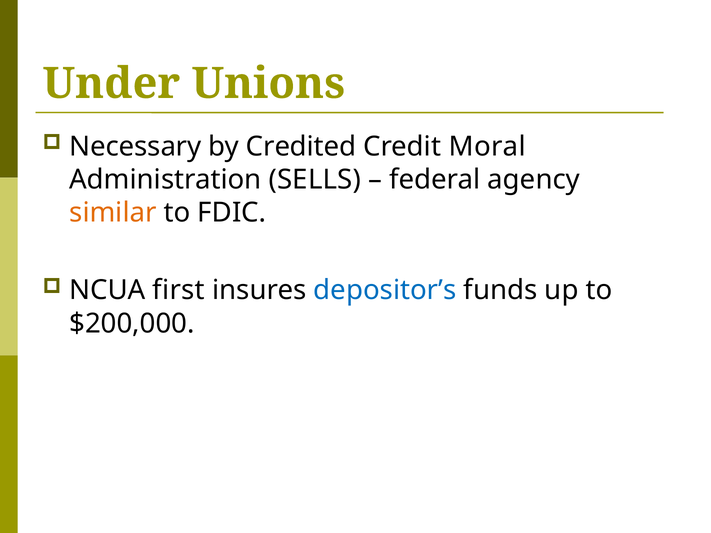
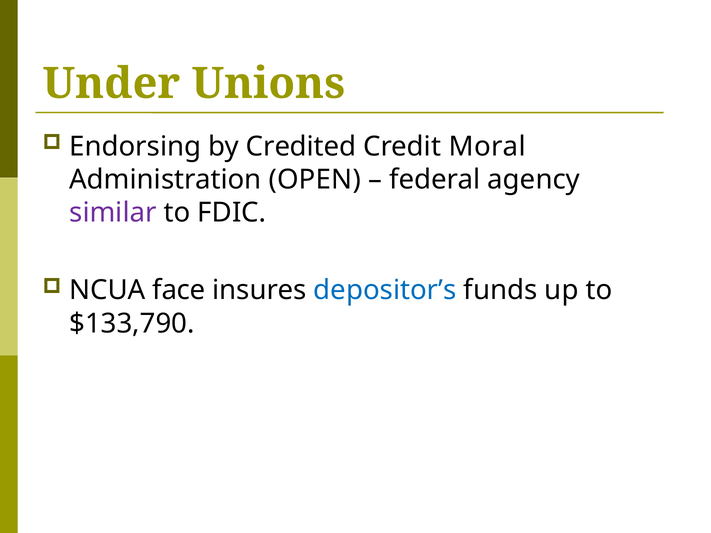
Necessary: Necessary -> Endorsing (135, 147)
SELLS: SELLS -> OPEN (315, 180)
similar colour: orange -> purple (113, 213)
first: first -> face (179, 290)
$200,000: $200,000 -> $133,790 (132, 324)
